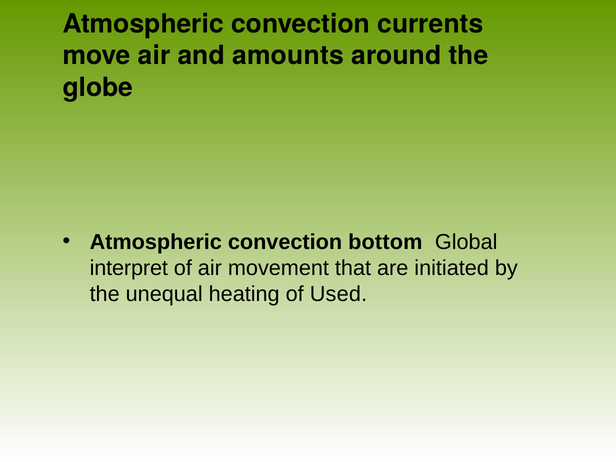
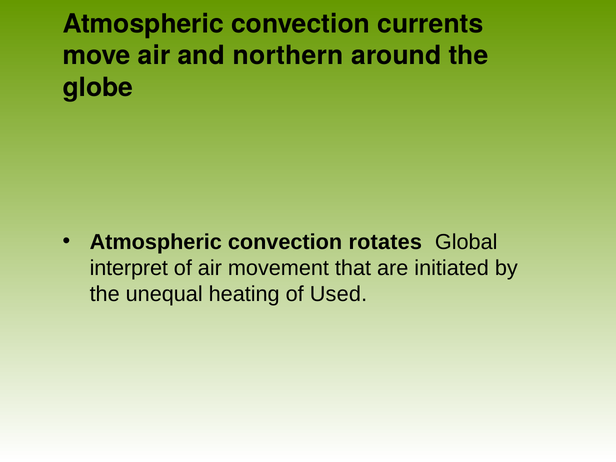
amounts: amounts -> northern (288, 56)
bottom: bottom -> rotates (385, 242)
